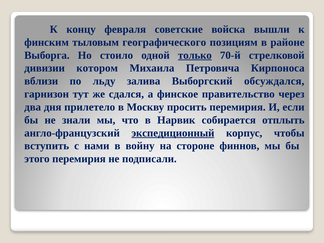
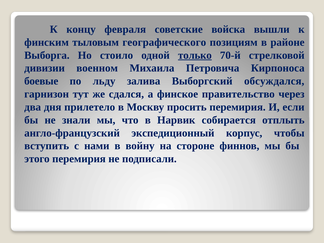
котором: котором -> военном (97, 68)
вблизи: вблизи -> боевые (41, 81)
экспедиционный underline: present -> none (173, 133)
